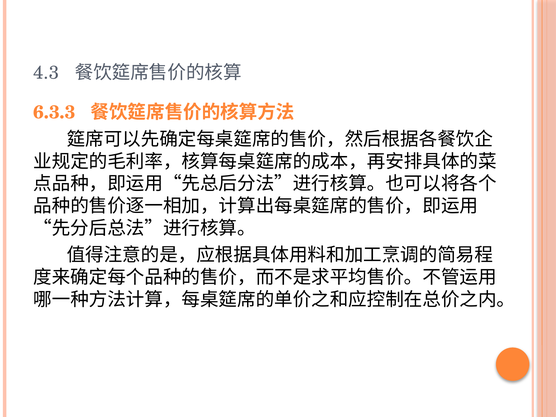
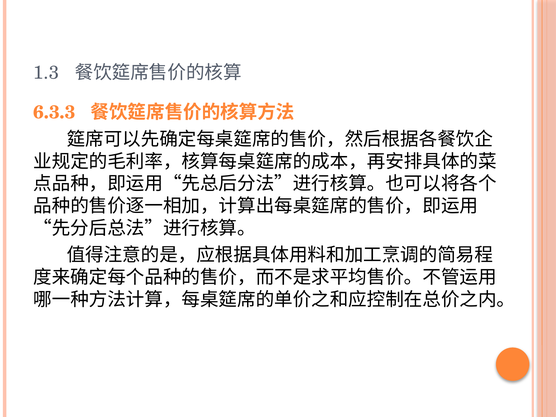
4.3: 4.3 -> 1.3 (46, 73)
